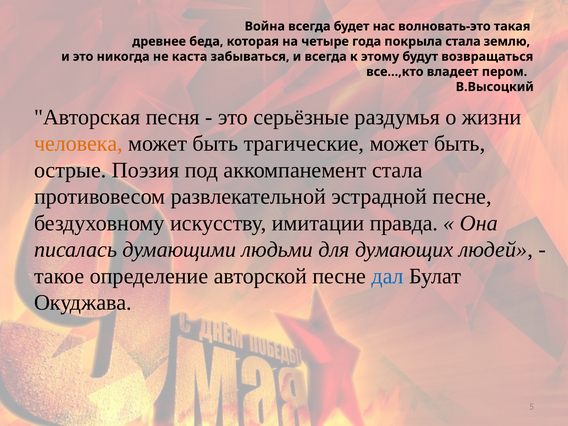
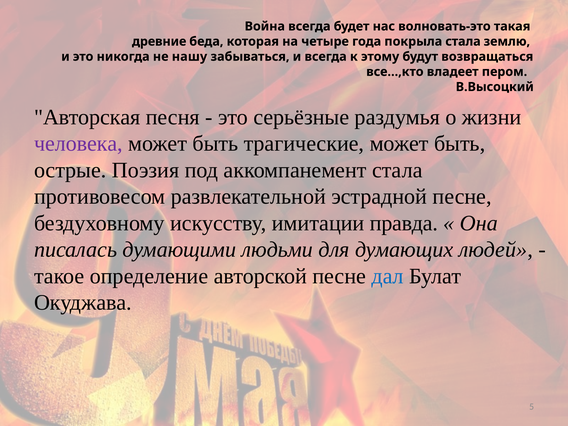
древнее: древнее -> древние (159, 41)
каста: каста -> нашу (189, 57)
человека colour: orange -> purple (78, 144)
